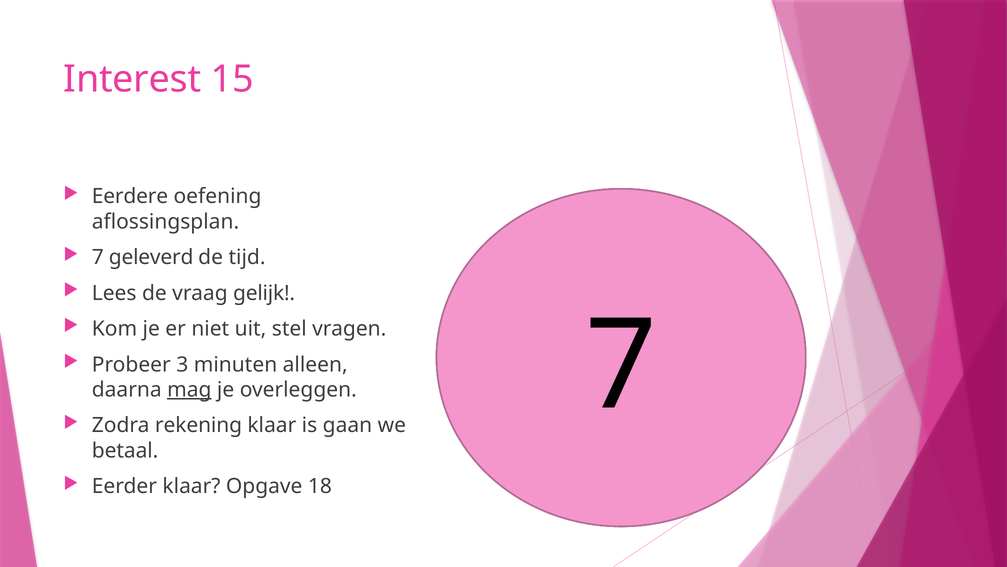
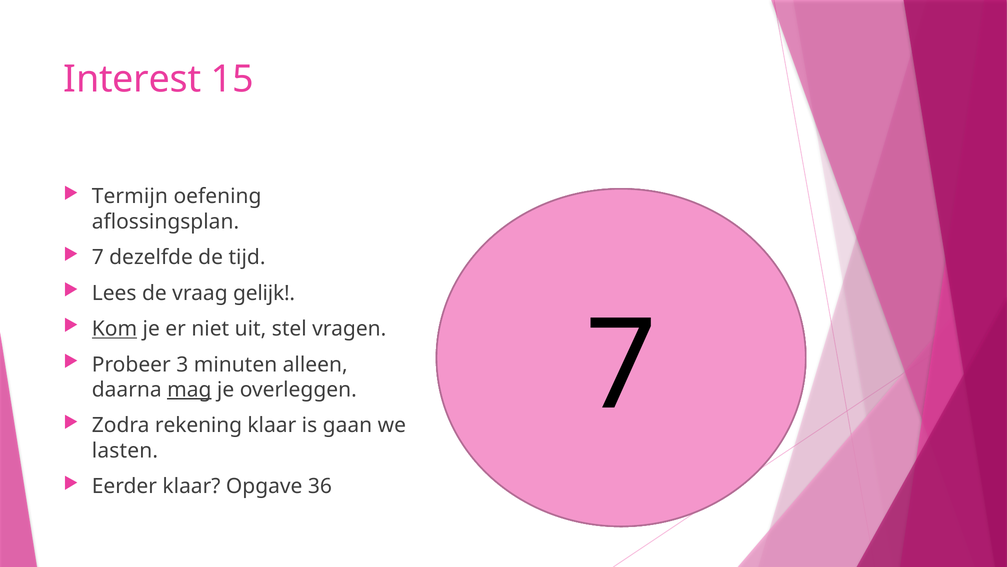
Eerdere: Eerdere -> Termijn (130, 196)
geleverd: geleverd -> dezelfde (151, 257)
Kom underline: none -> present (114, 329)
betaal: betaal -> lasten (125, 450)
18: 18 -> 36 (320, 486)
